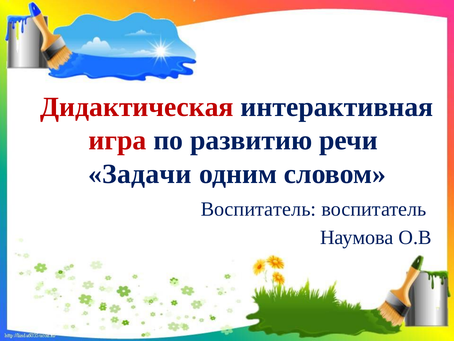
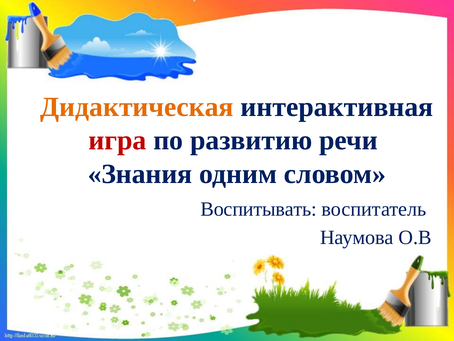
Дидактическая colour: red -> orange (137, 107)
Задачи: Задачи -> Знания (140, 174)
Воспитатель: Воспитатель -> Воспитывать (259, 209)
